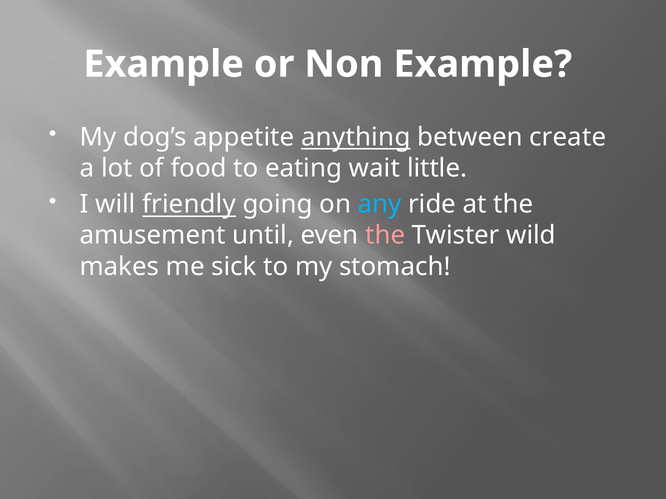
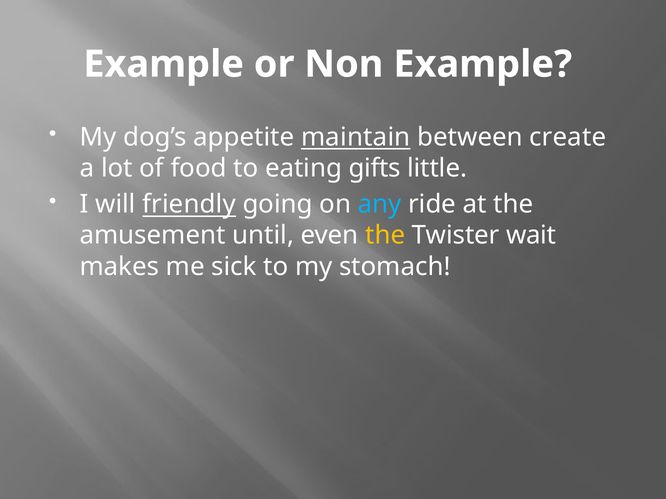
anything: anything -> maintain (356, 137)
wait: wait -> gifts (375, 168)
the colour: pink -> yellow (385, 236)
wild: wild -> wait (531, 236)
